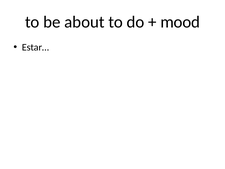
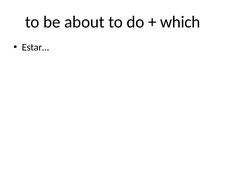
mood: mood -> which (180, 22)
